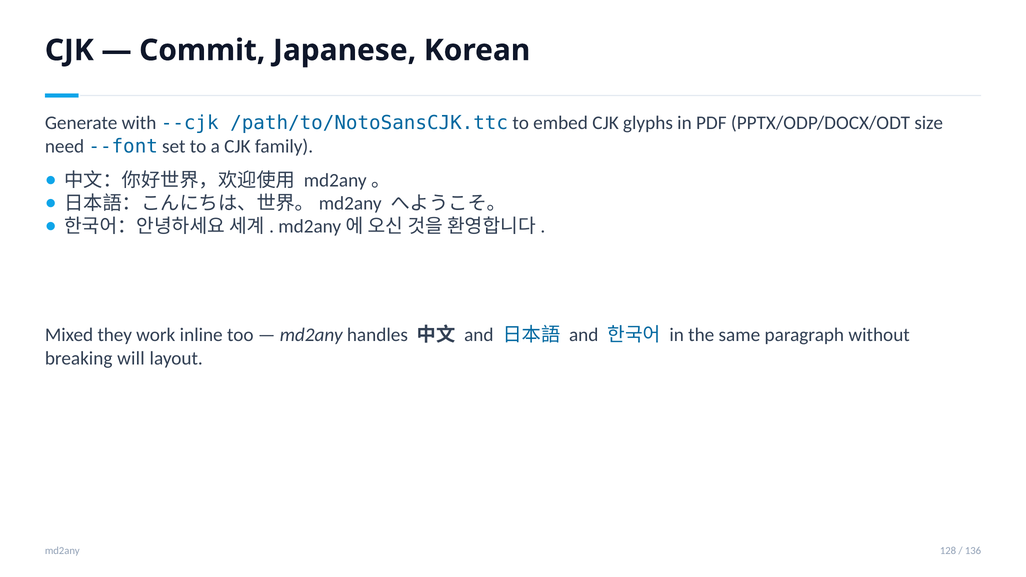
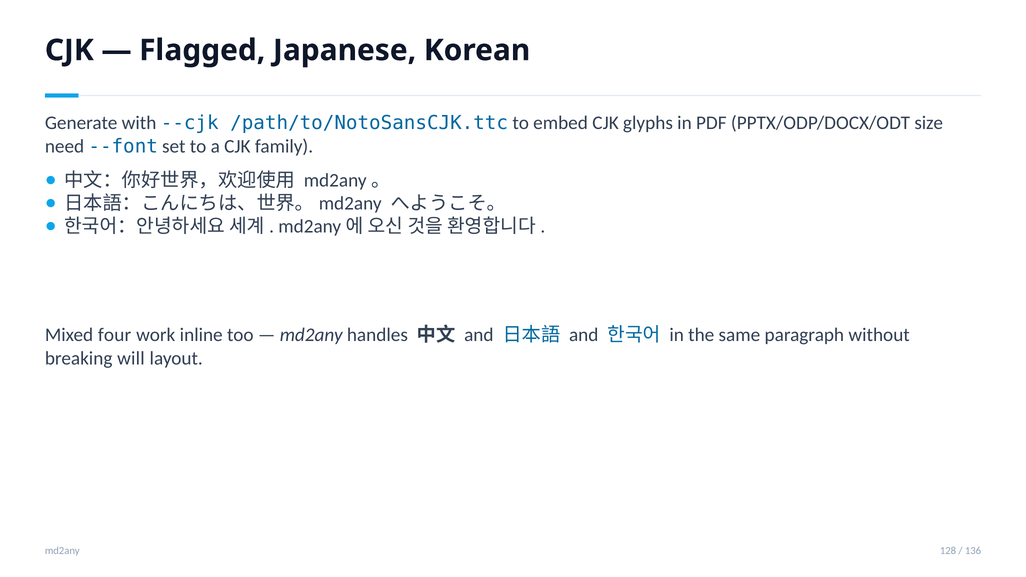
Commit: Commit -> Flagged (202, 50)
they: they -> four (115, 335)
